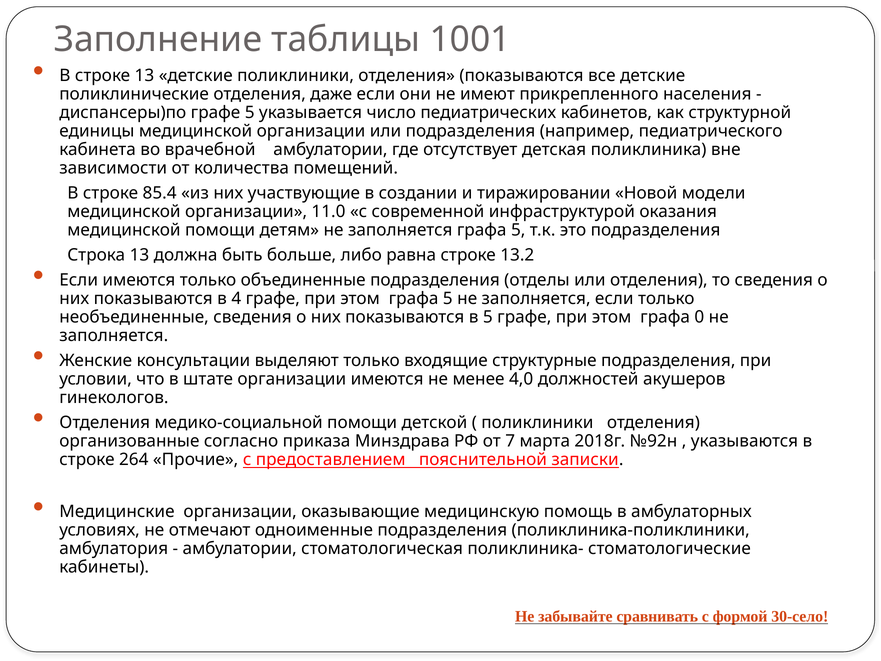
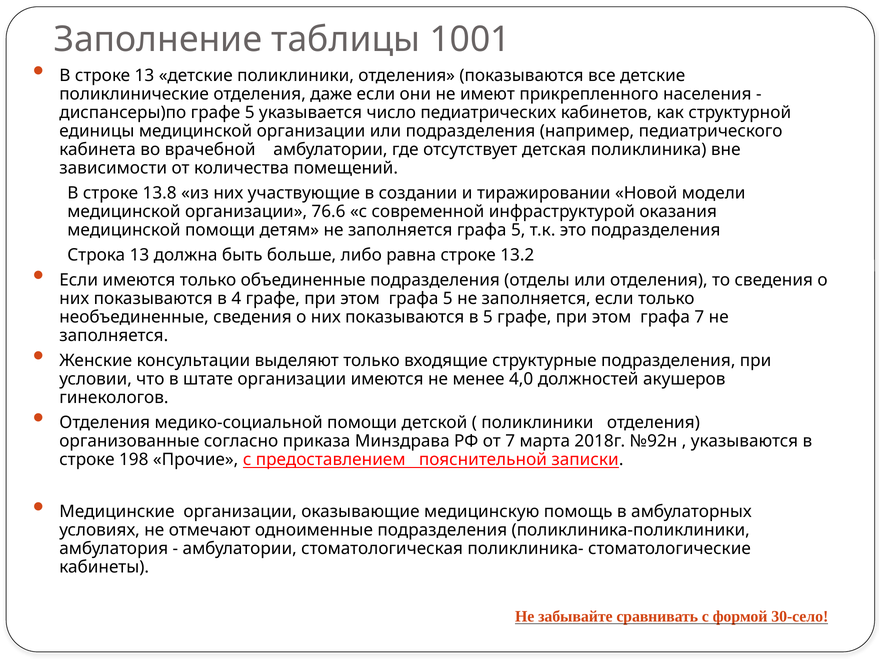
85.4: 85.4 -> 13.8 (160, 193)
11.0: 11.0 -> 76.6 (328, 212)
графа 0: 0 -> 7 (699, 317)
264: 264 -> 198 (134, 459)
